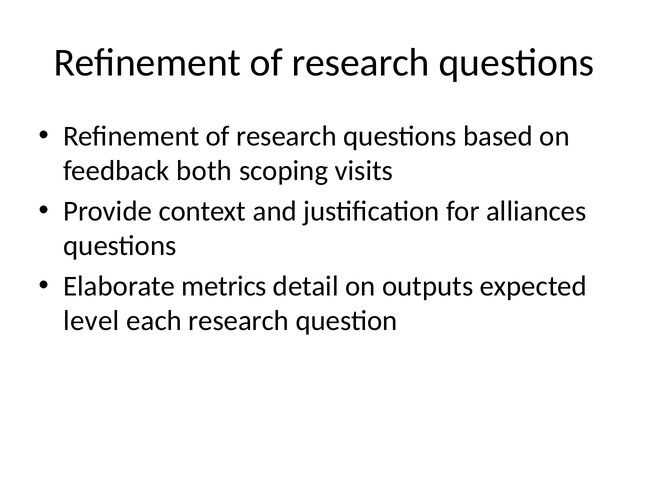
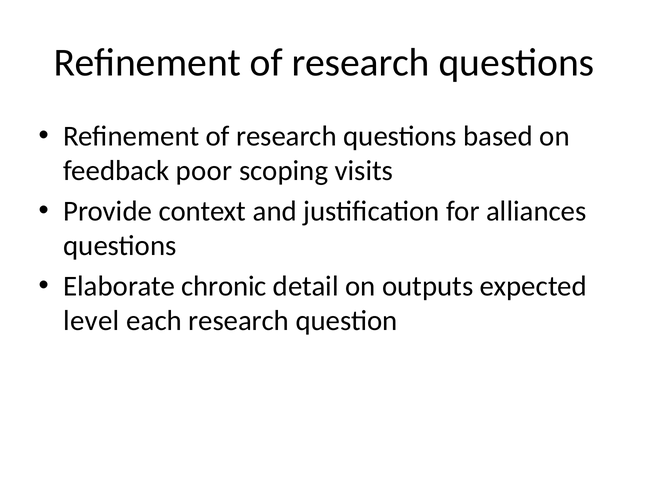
both: both -> poor (204, 171)
metrics: metrics -> chronic (224, 286)
